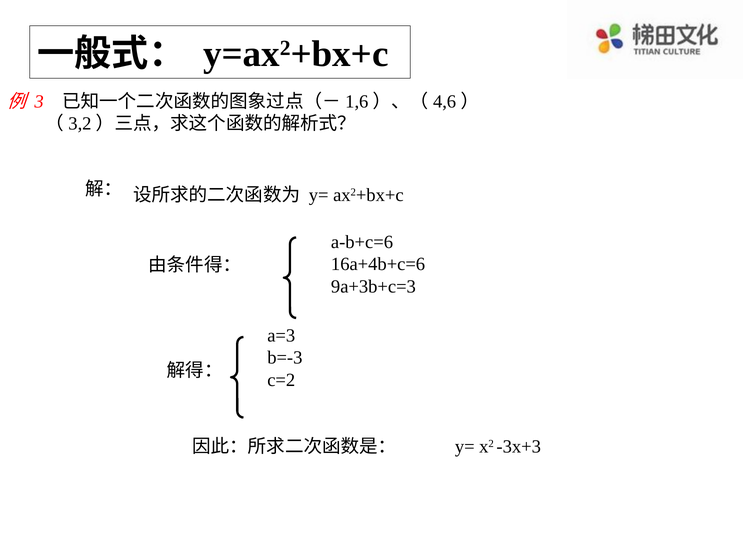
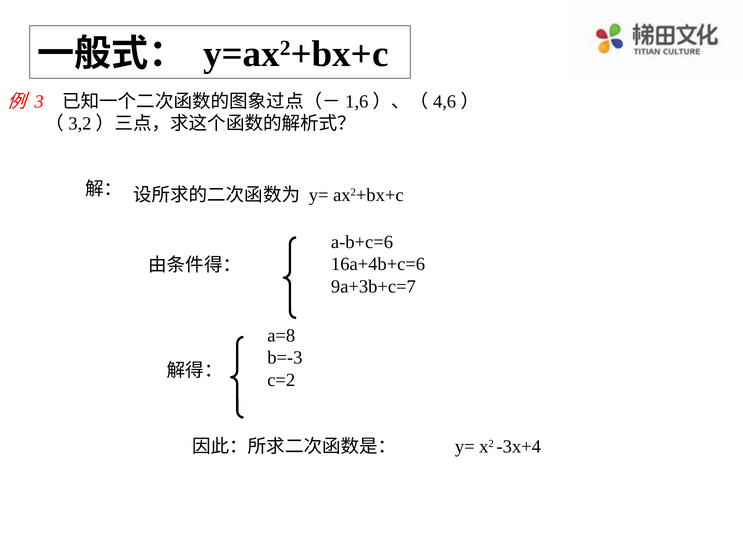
9a+3b+c=3: 9a+3b+c=3 -> 9a+3b+c=7 (373, 287)
a=3: a=3 -> a=8 (281, 336)
-3x+3: -3x+3 -> -3x+4 (519, 447)
